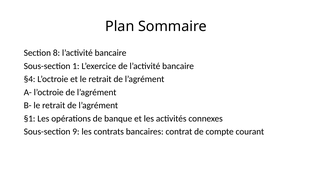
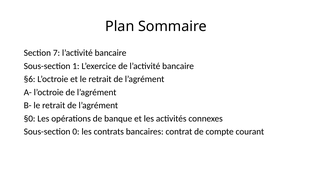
8: 8 -> 7 (57, 53)
§4: §4 -> §6 (30, 79)
§1: §1 -> §0 (30, 118)
9: 9 -> 0 (76, 131)
